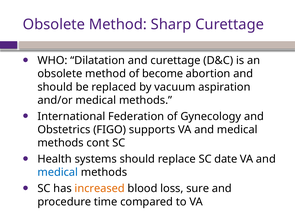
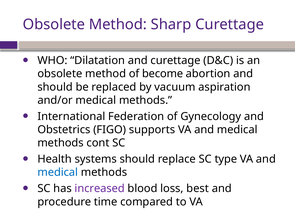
date: date -> type (226, 159)
increased colour: orange -> purple (100, 189)
sure: sure -> best (198, 189)
